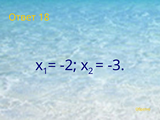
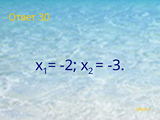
18: 18 -> 30 (44, 17)
